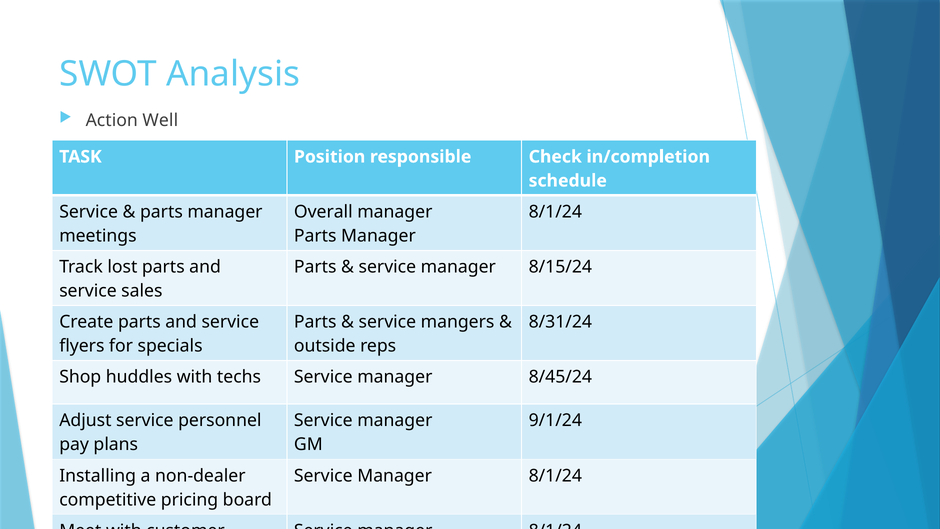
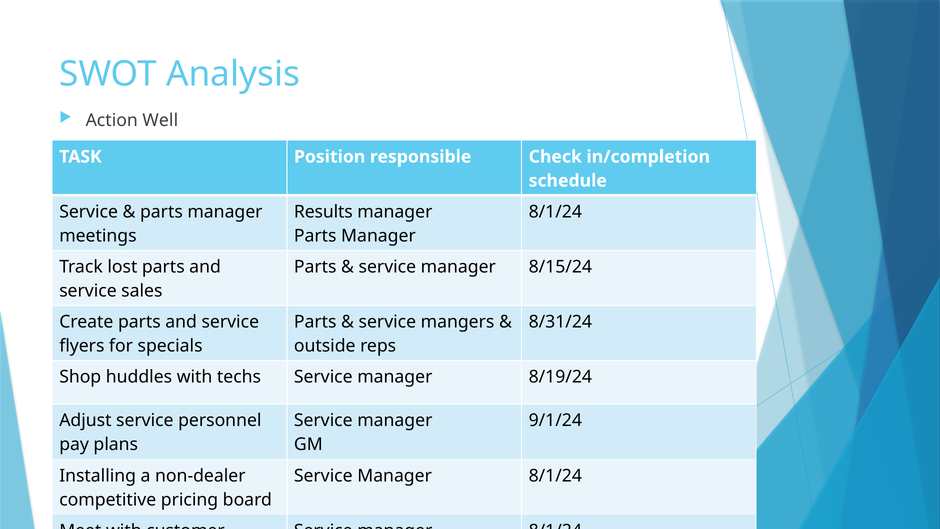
Overall: Overall -> Results (323, 212)
8/45/24: 8/45/24 -> 8/19/24 (560, 377)
